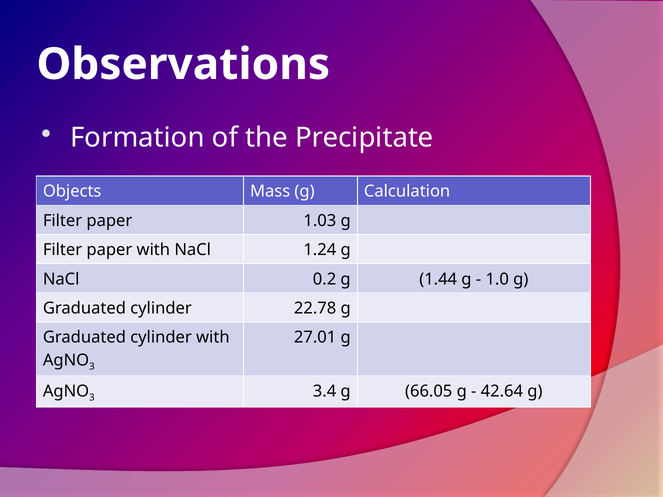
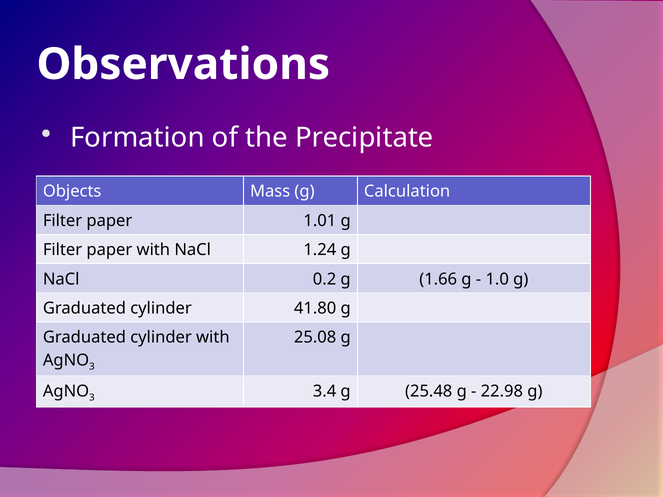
1.03: 1.03 -> 1.01 (320, 221)
1.44: 1.44 -> 1.66 (438, 279)
22.78: 22.78 -> 41.80 (315, 308)
27.01: 27.01 -> 25.08 (315, 338)
66.05: 66.05 -> 25.48 (429, 391)
42.64: 42.64 -> 22.98 (502, 391)
